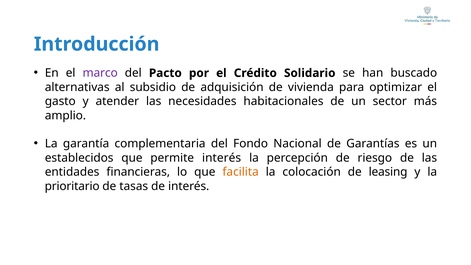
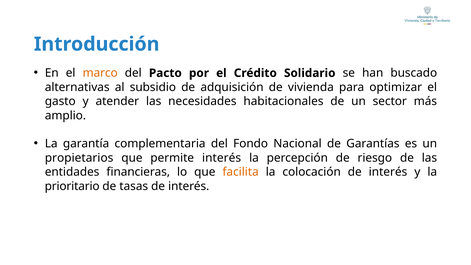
marco colour: purple -> orange (100, 73)
establecidos: establecidos -> propietarios (79, 158)
colocación de leasing: leasing -> interés (388, 172)
